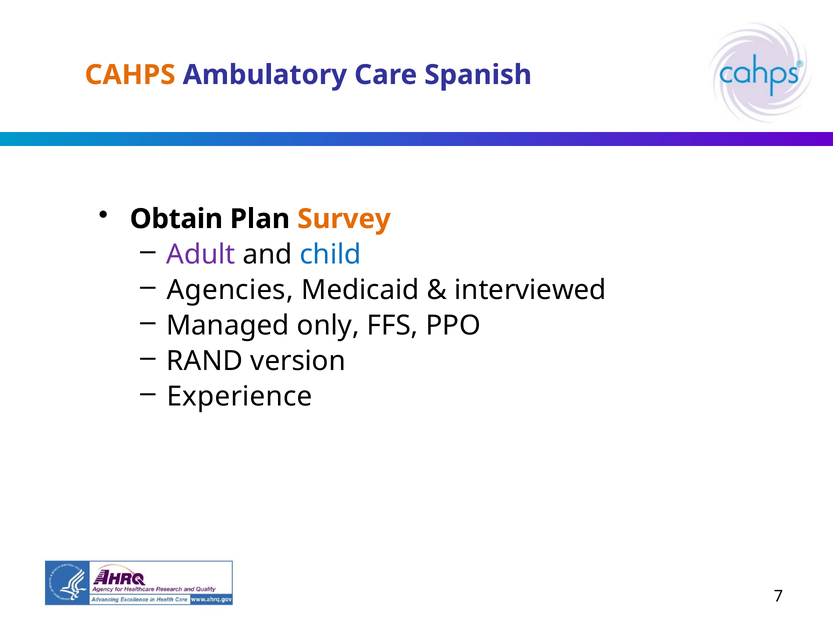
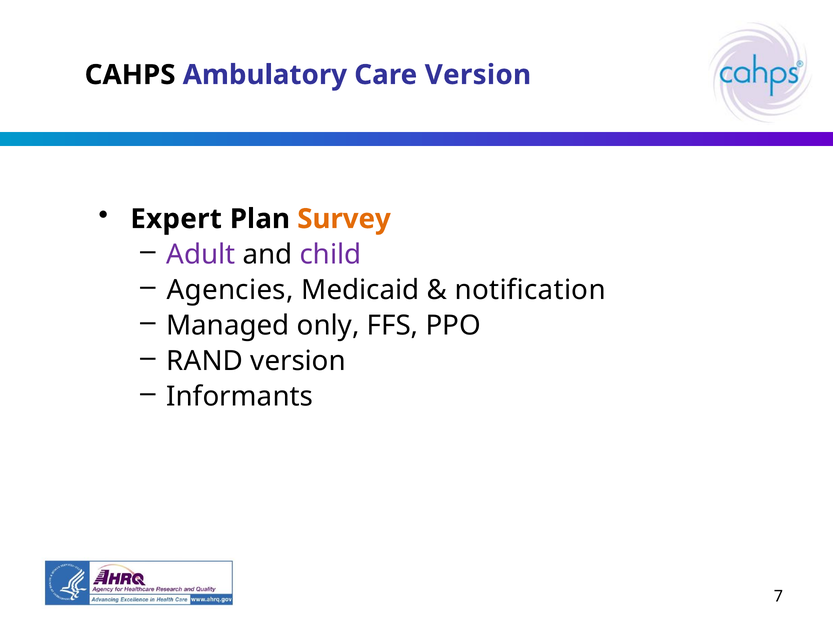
CAHPS colour: orange -> black (130, 75)
Care Spanish: Spanish -> Version (478, 75)
Obtain: Obtain -> Expert (176, 219)
child colour: blue -> purple (331, 254)
interviewed: interviewed -> notification (530, 290)
Experience: Experience -> Informants (240, 396)
